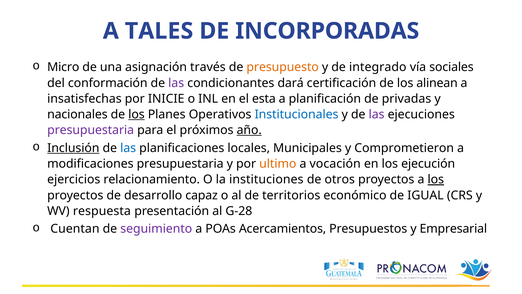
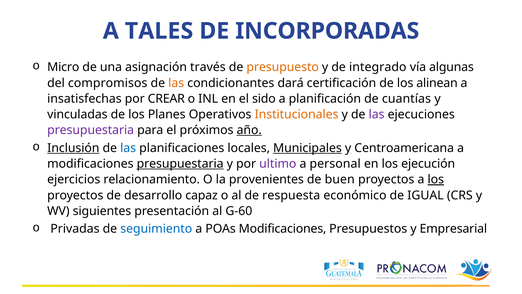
sociales: sociales -> algunas (451, 67)
conformación: conformación -> compromisos (108, 83)
las colour: purple -> orange (176, 83)
INICIE: INICIE -> CREAR (166, 99)
esta: esta -> sido (264, 99)
privadas: privadas -> cuantías (406, 99)
nacionales: nacionales -> vinculadas (77, 114)
los underline: present -> none (136, 114)
Institucionales colour: blue -> orange (297, 114)
Municipales underline: none -> present (307, 148)
Comprometieron: Comprometieron -> Centroamericana (404, 148)
presupuestaria underline: none -> present (180, 164)
ultimo colour: orange -> purple (278, 164)
vocación: vocación -> personal (335, 164)
instituciones: instituciones -> provenientes (266, 179)
otros: otros -> buen (340, 179)
territorios: territorios -> respuesta (291, 195)
respuesta: respuesta -> siguientes (102, 211)
G-28: G-28 -> G-60 (239, 211)
Cuentan: Cuentan -> Privadas (75, 229)
seguimiento colour: purple -> blue (156, 229)
POAs Acercamientos: Acercamientos -> Modificaciones (283, 229)
